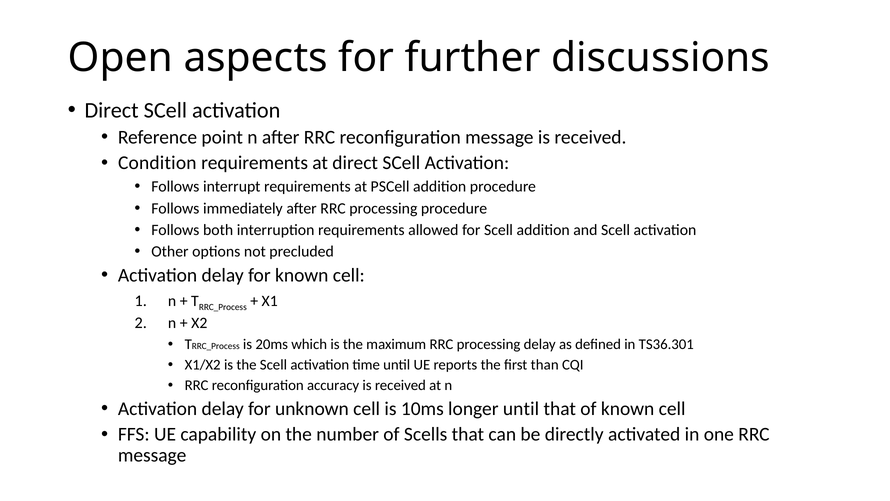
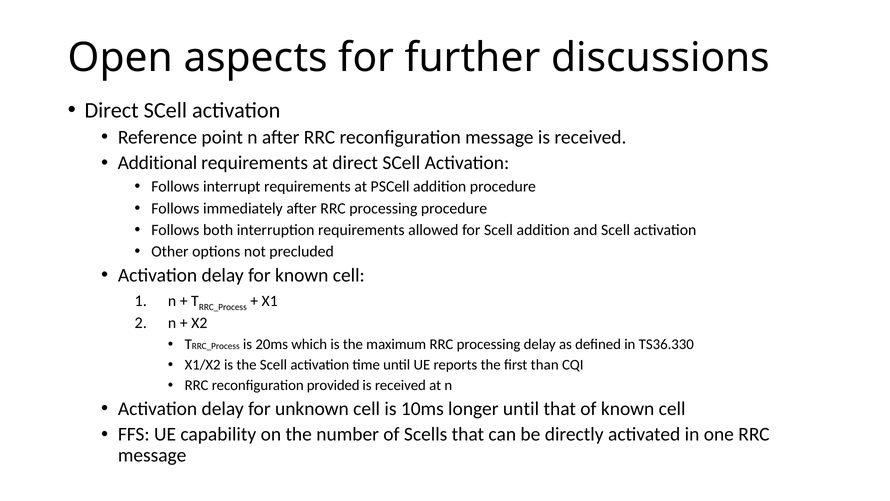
Condition: Condition -> Additional (157, 163)
TS36.301: TS36.301 -> TS36.330 (666, 344)
accuracy: accuracy -> provided (333, 385)
